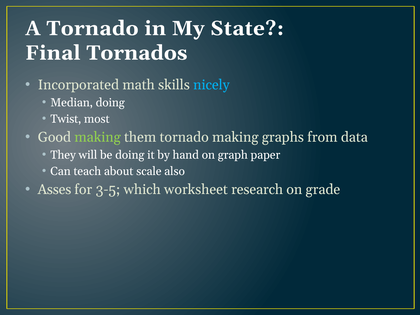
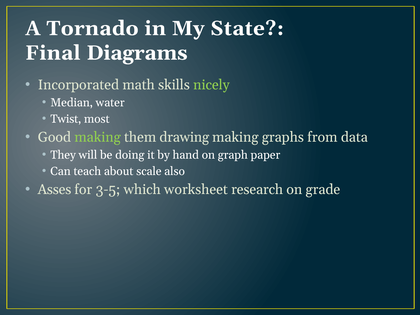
Tornados: Tornados -> Diagrams (137, 53)
nicely colour: light blue -> light green (211, 85)
Median doing: doing -> water (110, 103)
them tornado: tornado -> drawing (184, 137)
